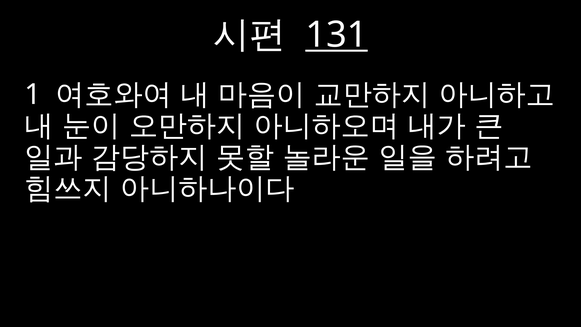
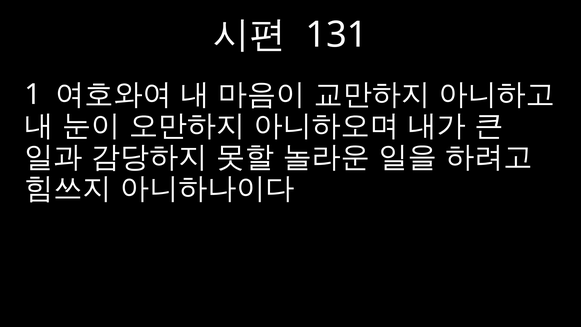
131 underline: present -> none (337, 35)
